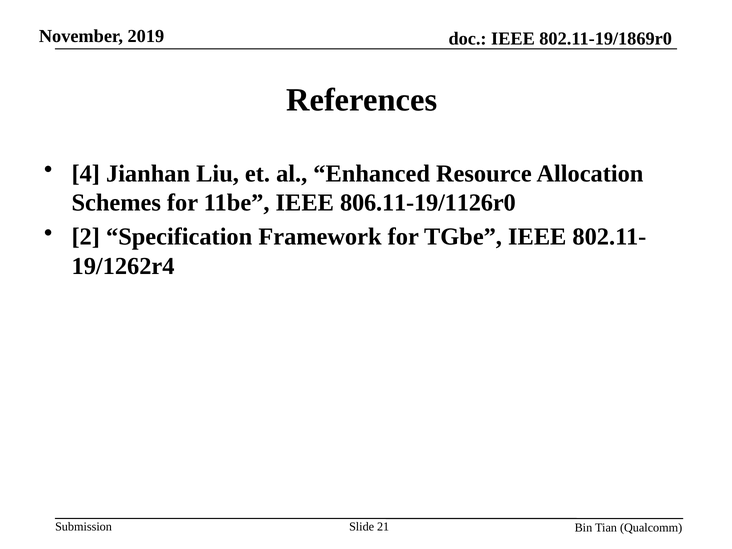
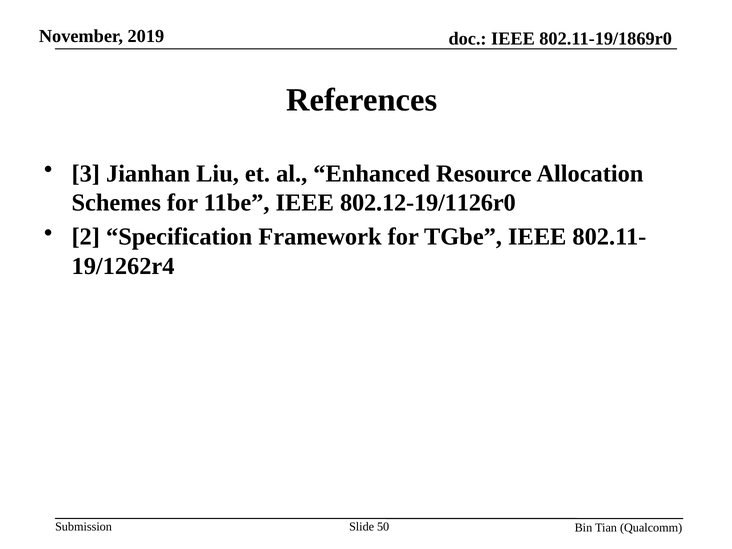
4: 4 -> 3 (86, 174)
806.11-19/1126r0: 806.11-19/1126r0 -> 802.12-19/1126r0 (428, 203)
21: 21 -> 50 (383, 527)
